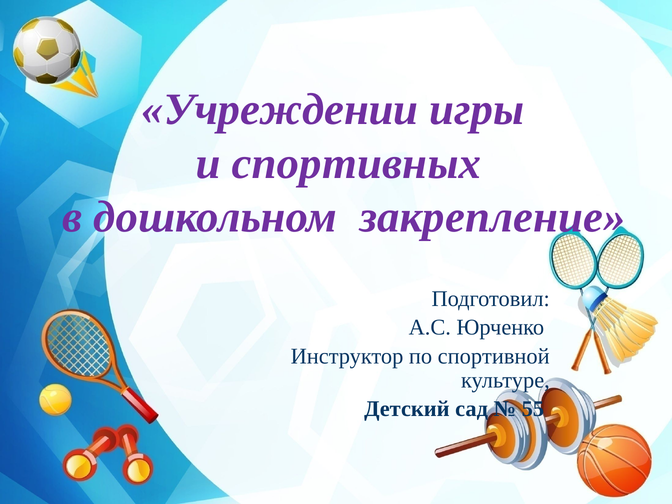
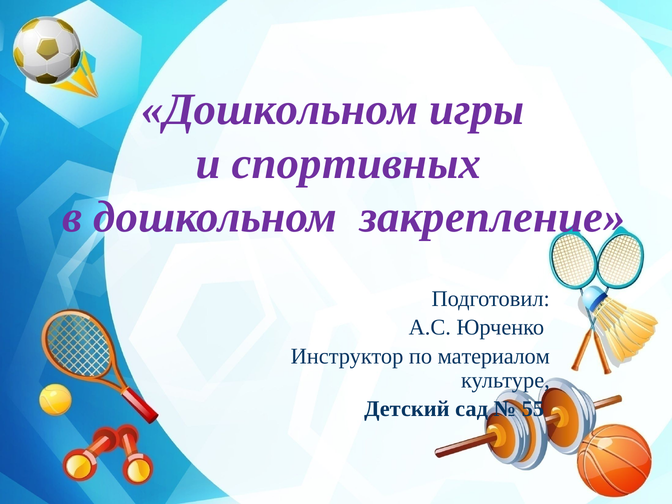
Учреждении: Учреждении -> Дошкольном (280, 109)
спортивной: спортивной -> материалом (494, 356)
